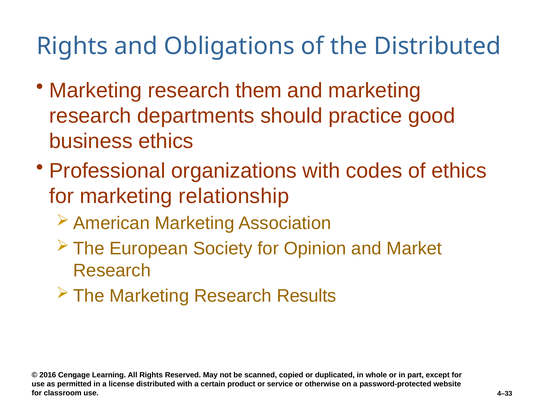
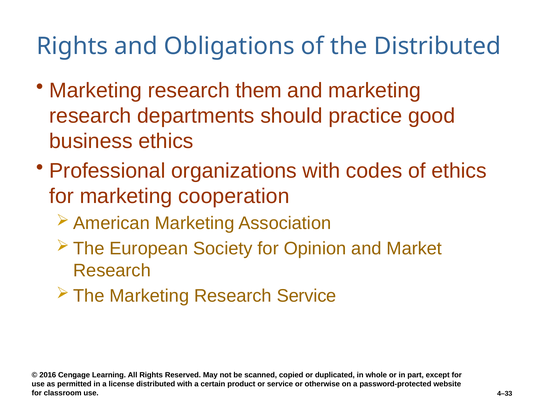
relationship: relationship -> cooperation (234, 196)
Research Results: Results -> Service (307, 296)
